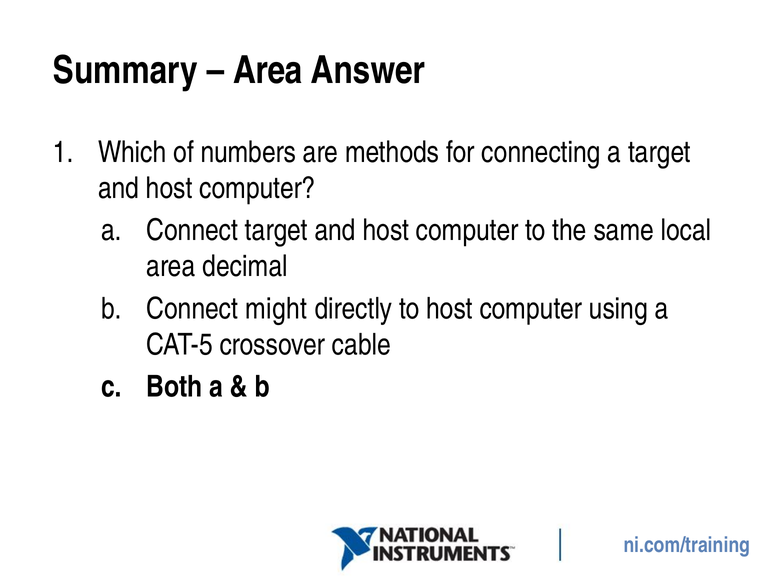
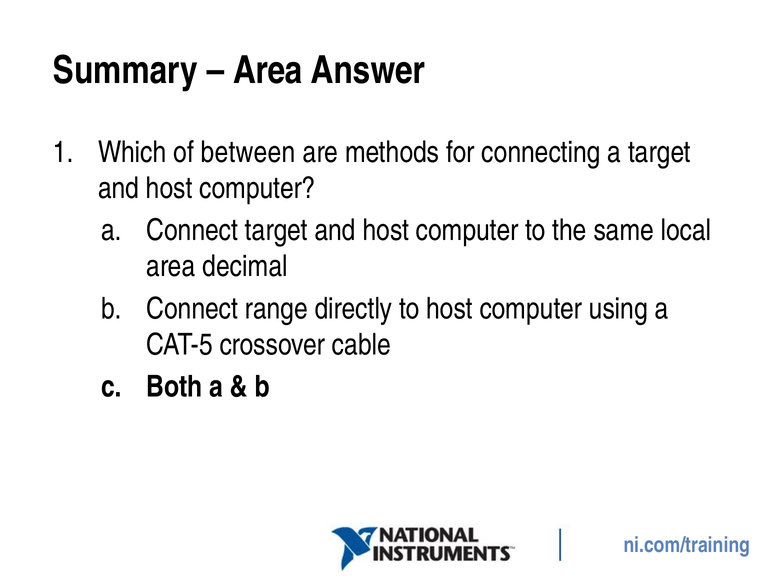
numbers: numbers -> between (248, 152)
might: might -> range (276, 309)
